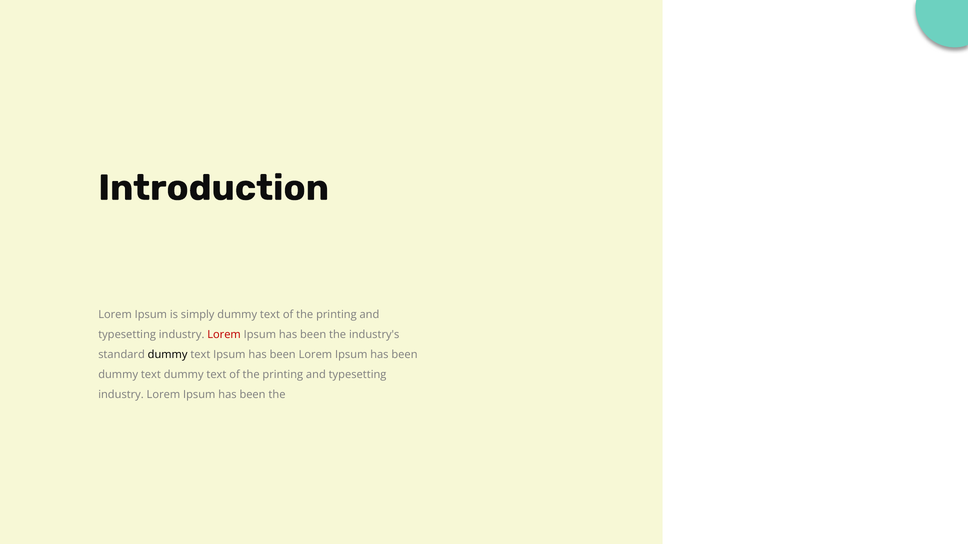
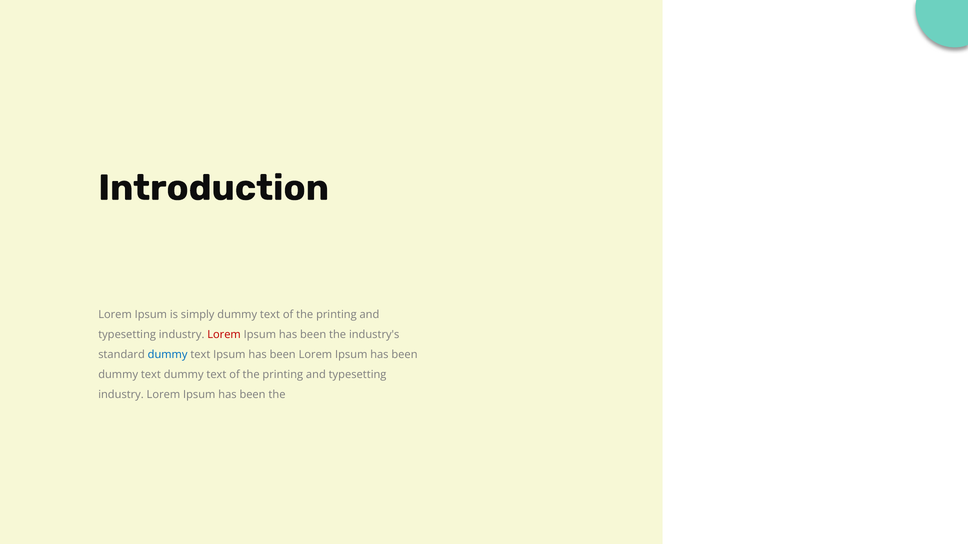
dummy colour: black -> blue (168, 355)
